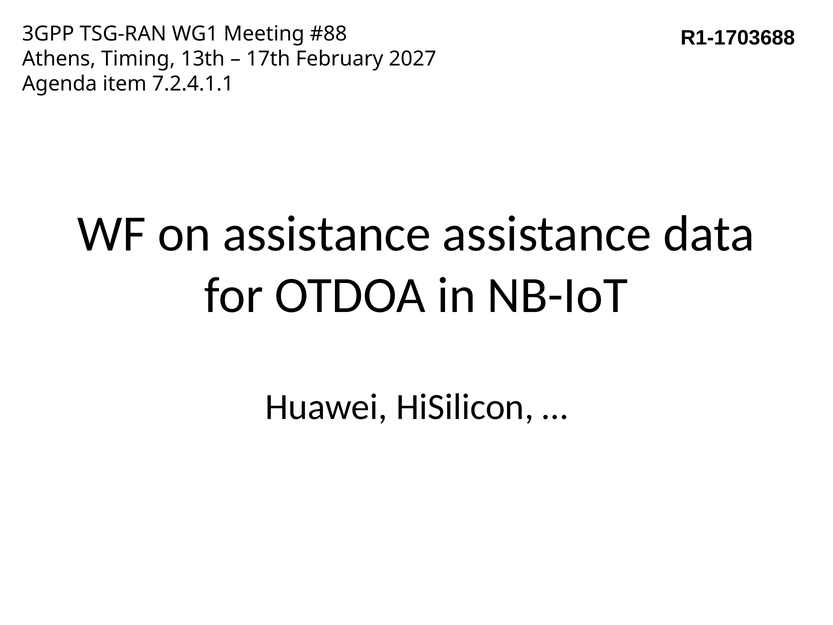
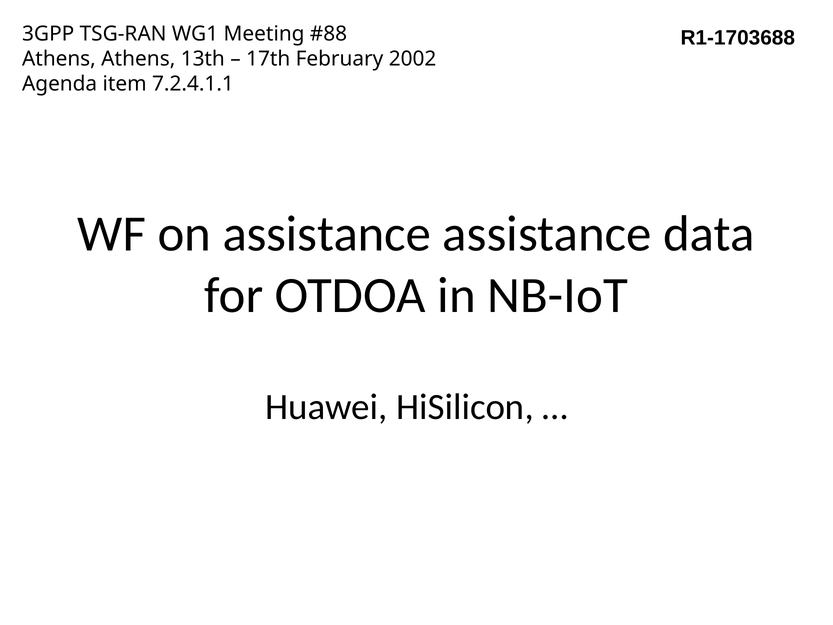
Athens Timing: Timing -> Athens (138, 59)
2027: 2027 -> 2002 (413, 59)
